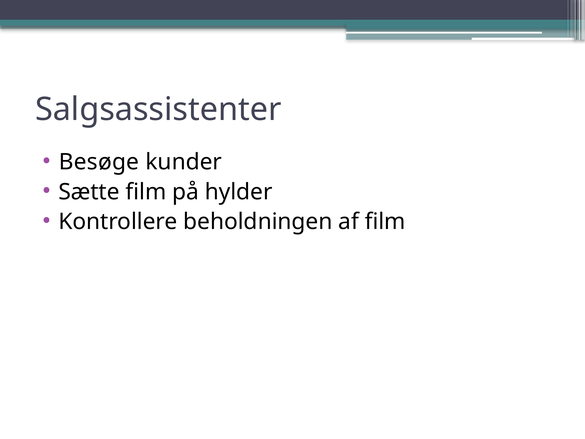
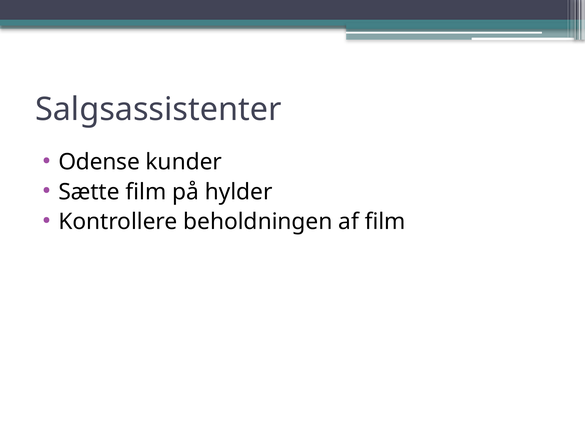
Besøge: Besøge -> Odense (99, 162)
